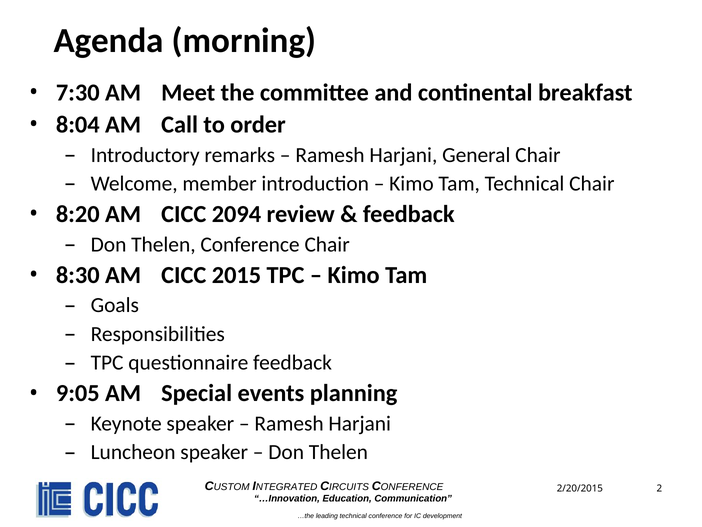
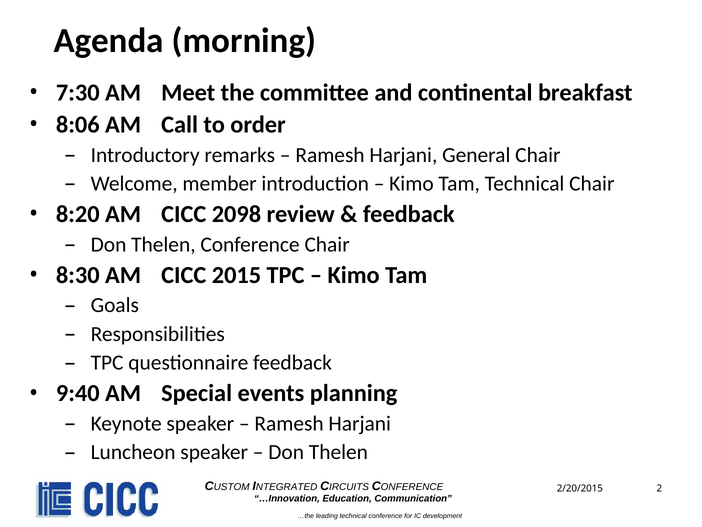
8:04: 8:04 -> 8:06 (78, 125)
2094: 2094 -> 2098 (236, 214)
9:05: 9:05 -> 9:40 (78, 393)
